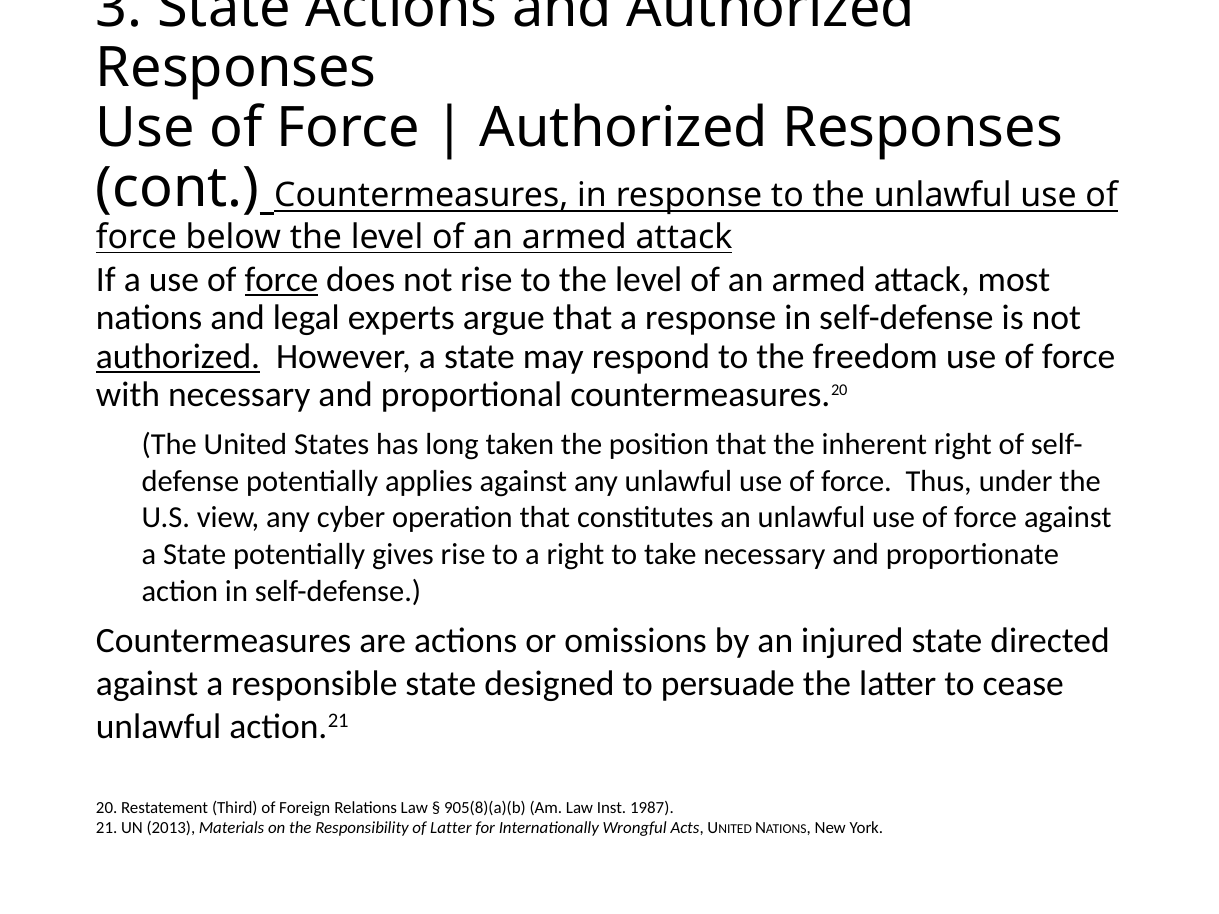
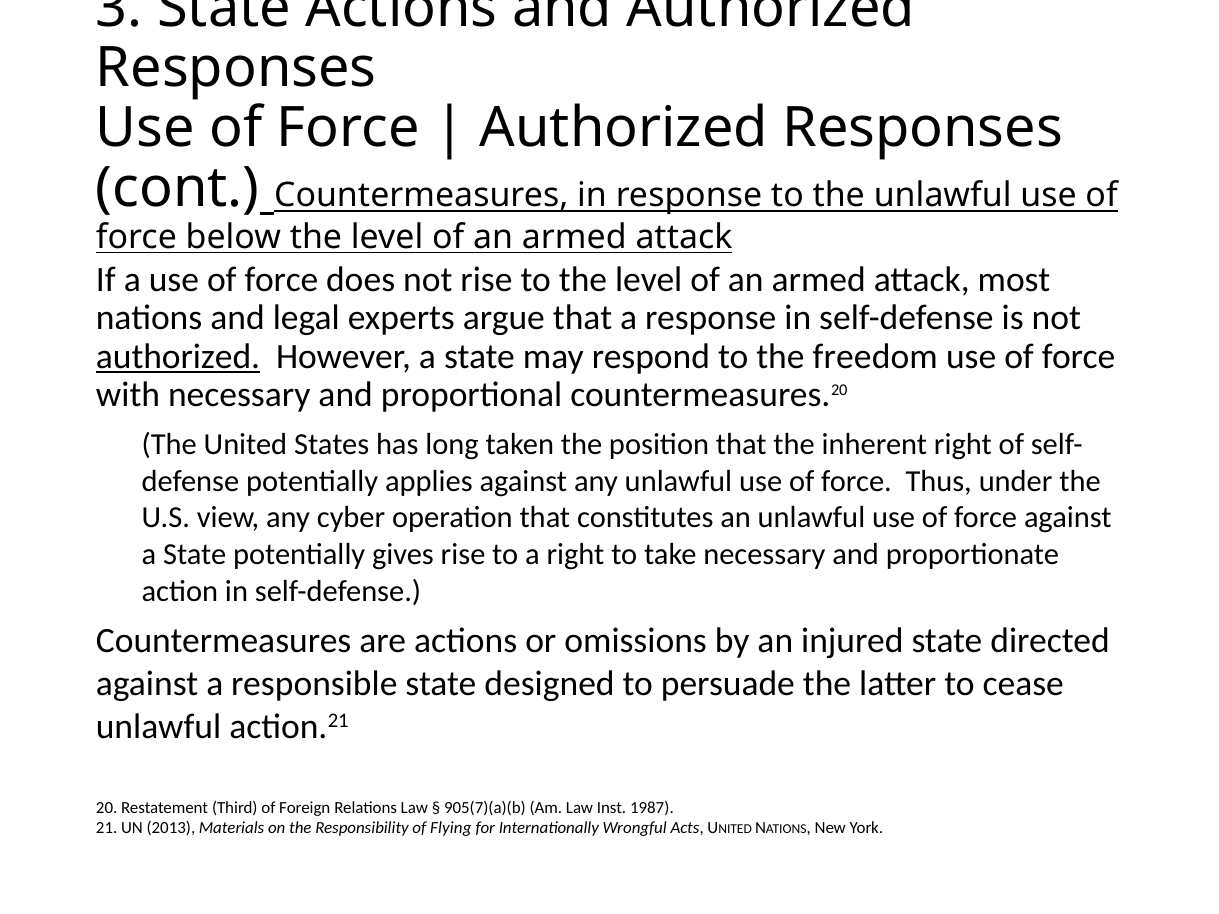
force underline: present -> none (281, 280)
905(8)(a)(b: 905(8)(a)(b -> 905(7)(a)(b (485, 808)
of Latter: Latter -> Flying (451, 828)
